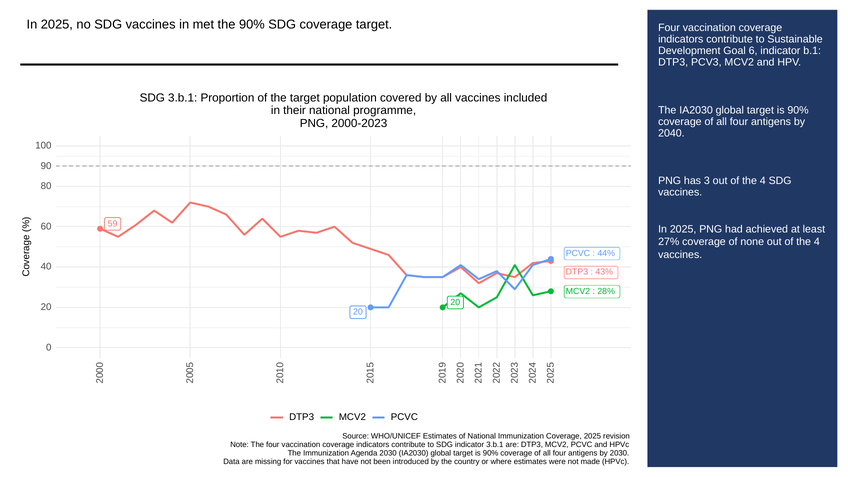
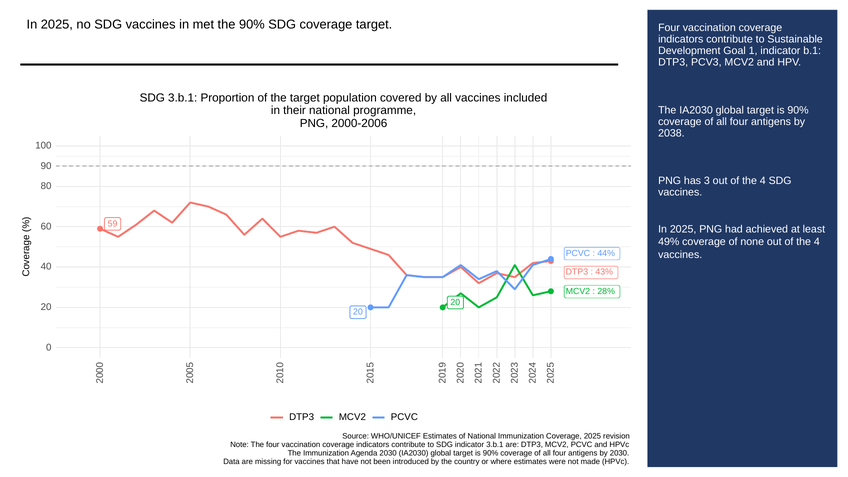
Goal 6: 6 -> 1 (753, 51)
2000-2023: 2000-2023 -> 2000-2006 (359, 123)
2040: 2040 -> 2038 (671, 133)
27%: 27% -> 49% (669, 242)
